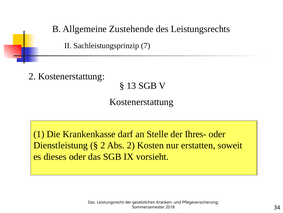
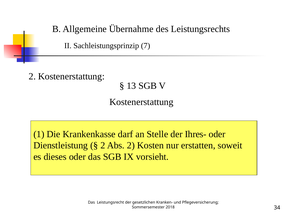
Zustehende: Zustehende -> Übernahme (131, 29)
